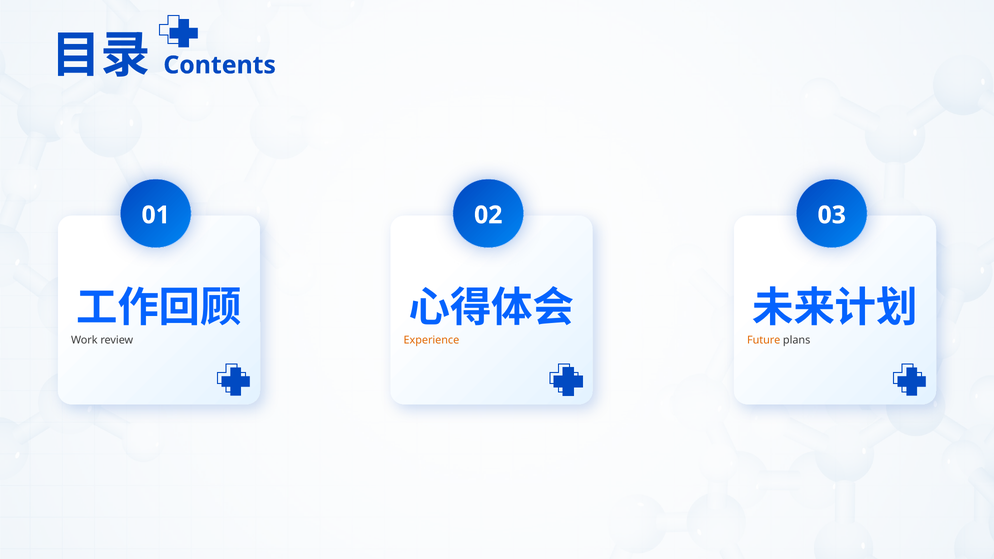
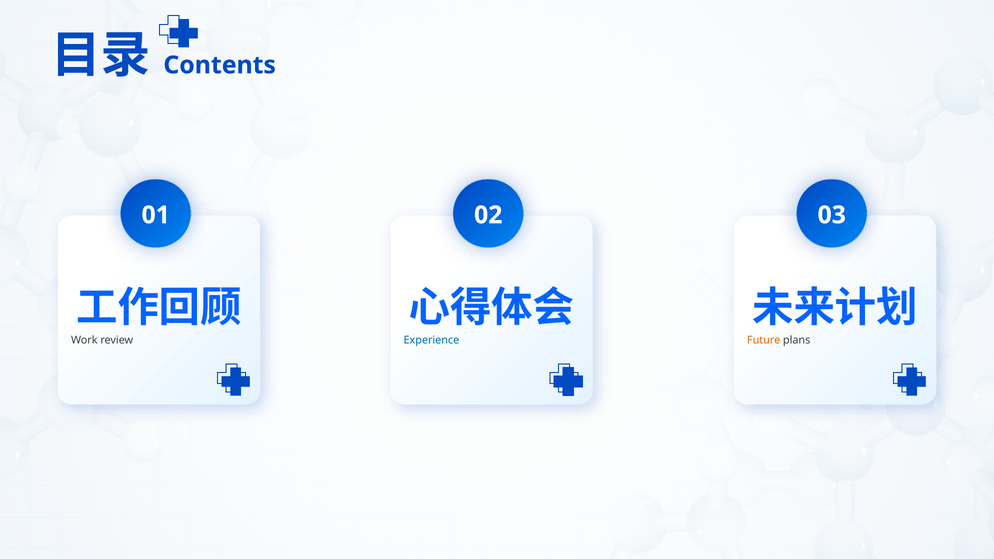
Experience colour: orange -> blue (431, 340)
